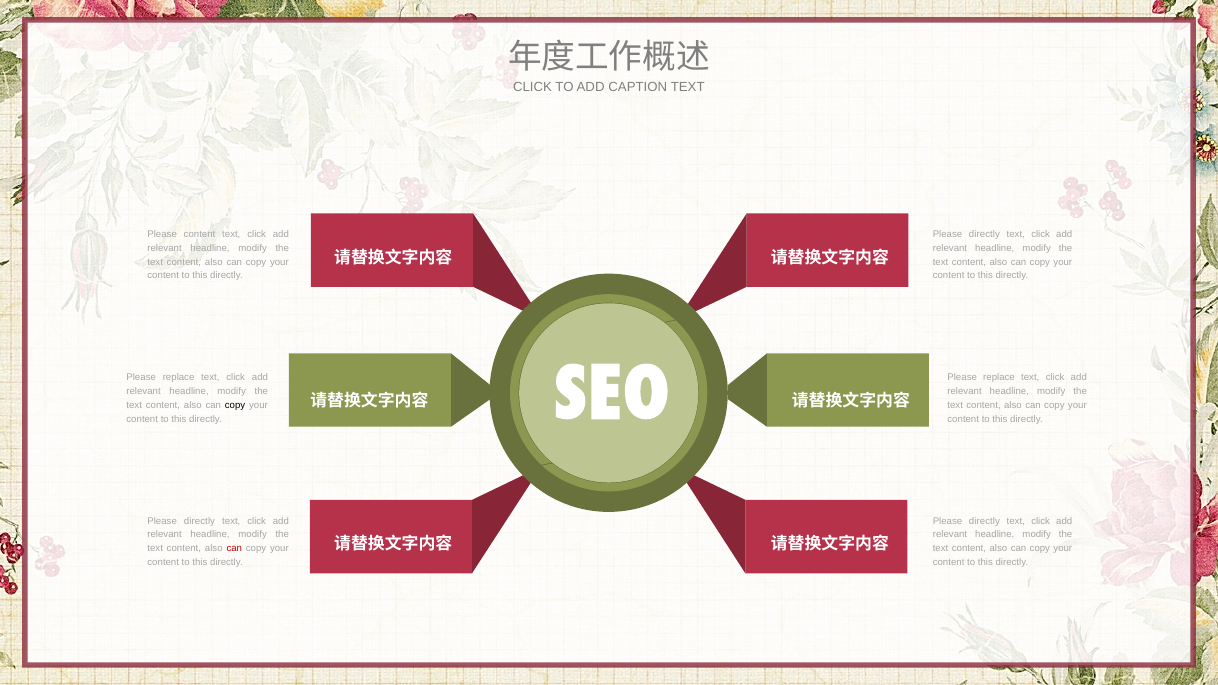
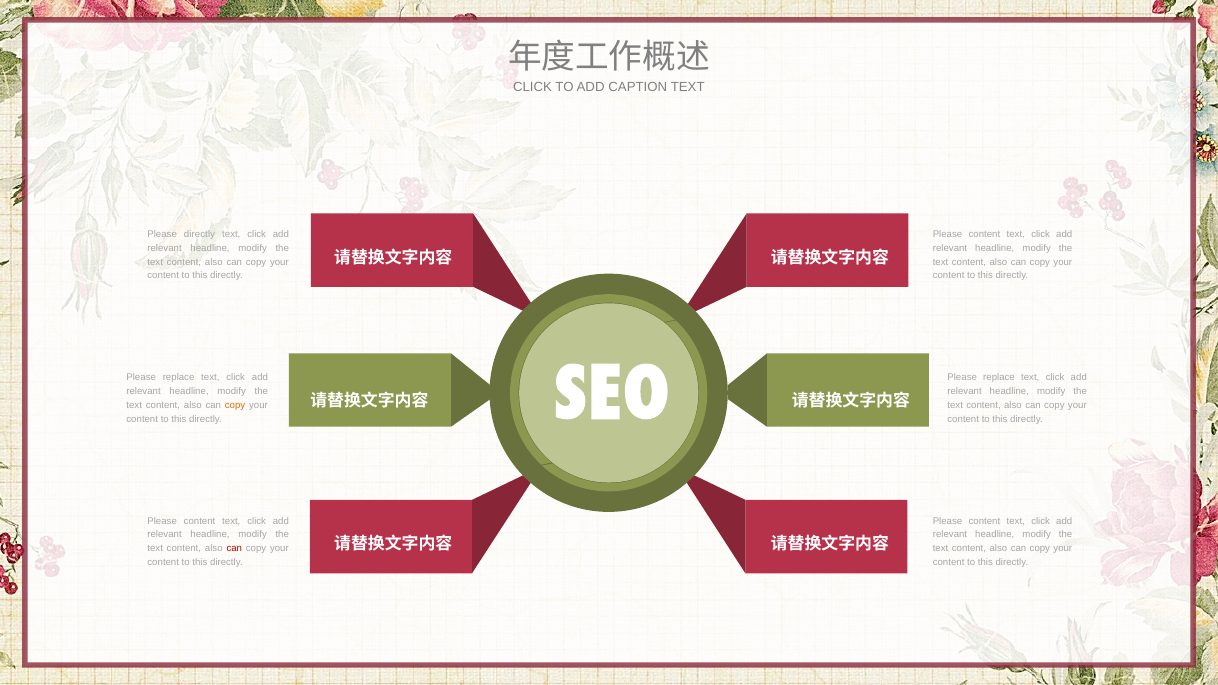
Please content: content -> directly (199, 234)
directly: directly -> content (984, 234)
copy colour: black -> orange (235, 405)
directly: directly -> content (200, 521)
directly: directly -> content (984, 521)
